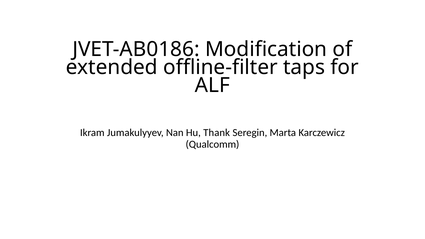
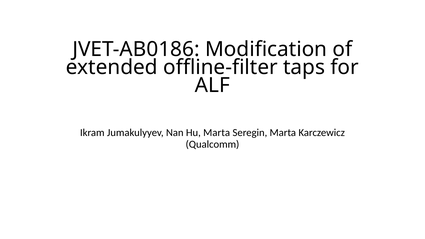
Hu Thank: Thank -> Marta (217, 133)
